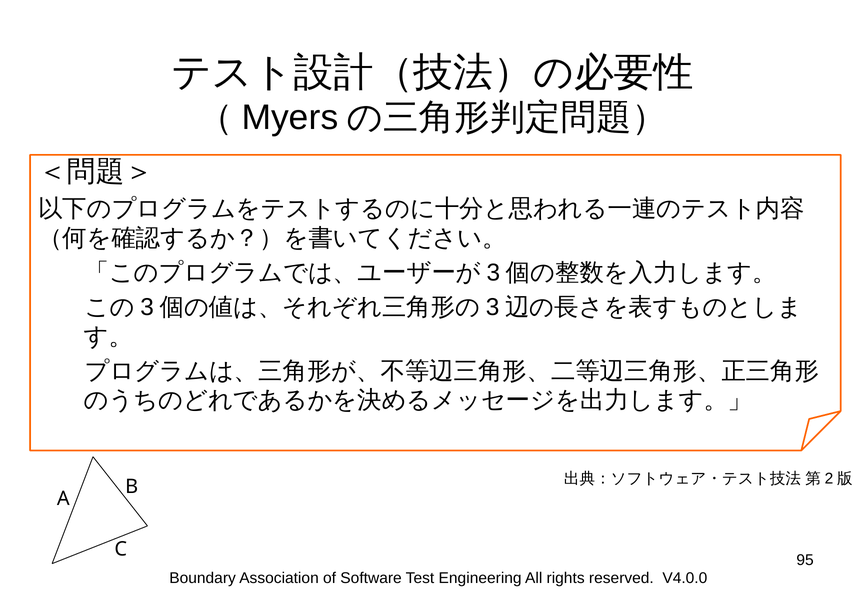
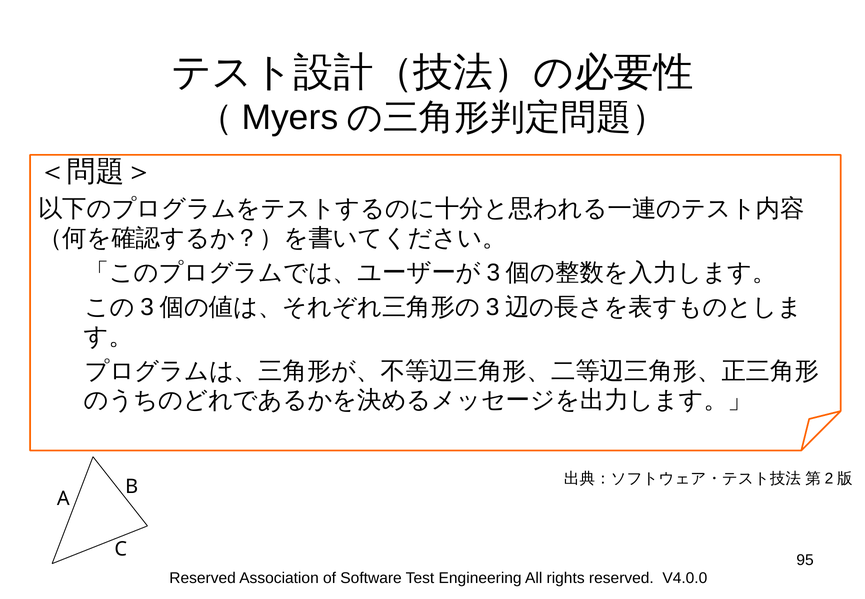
Boundary: Boundary -> Reserved (203, 578)
